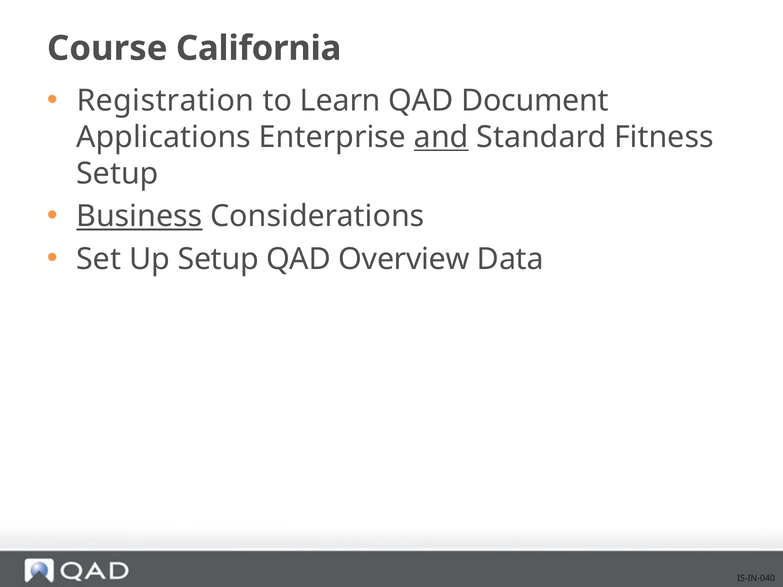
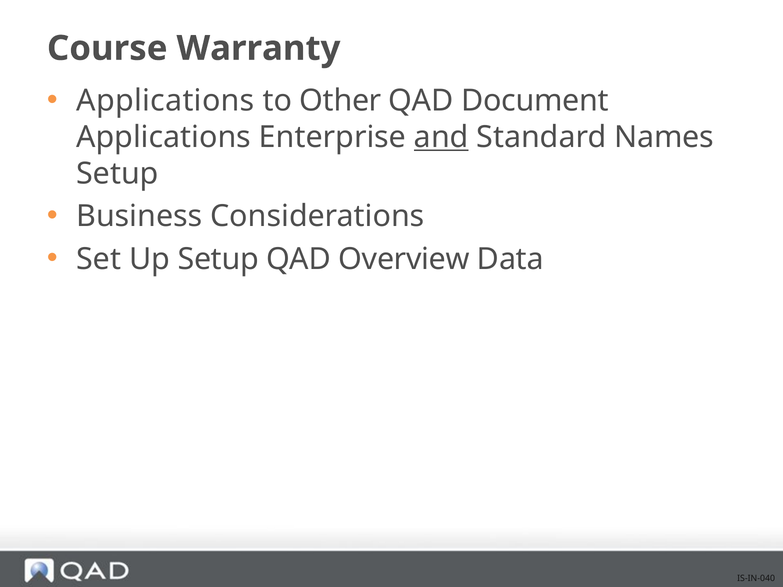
California: California -> Warranty (258, 48)
Registration: Registration -> Applications (165, 101)
Learn: Learn -> Other (340, 101)
Fitness: Fitness -> Names (664, 137)
Business underline: present -> none (139, 216)
